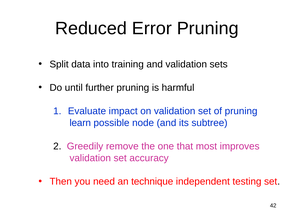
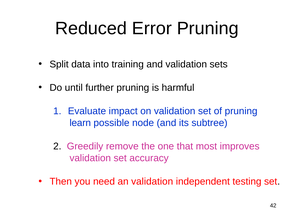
an technique: technique -> validation (152, 182)
